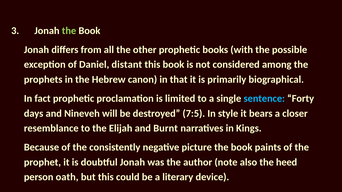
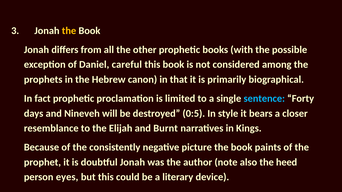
the colour: light green -> yellow (69, 31)
distant: distant -> careful (127, 65)
7:5: 7:5 -> 0:5 (194, 114)
oath: oath -> eyes (67, 177)
